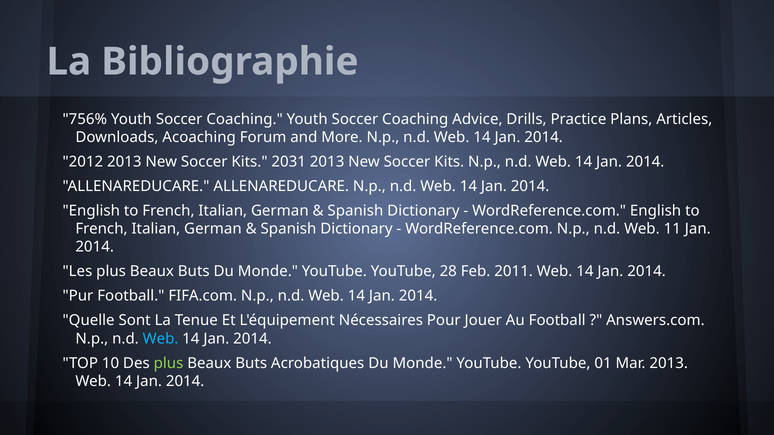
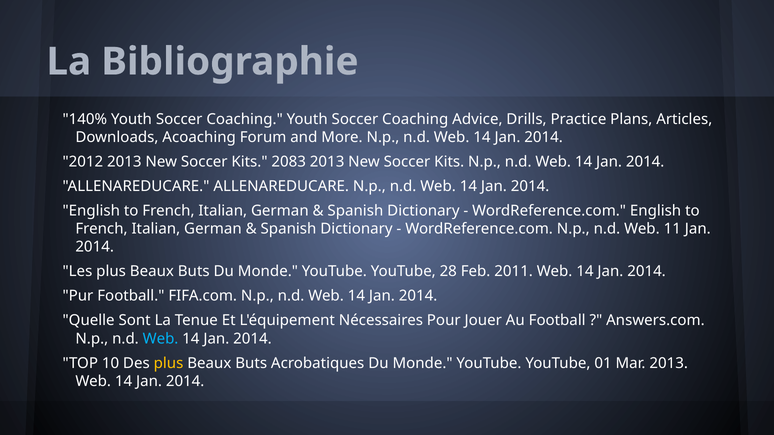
756%: 756% -> 140% (85, 119)
2031: 2031 -> 2083 (289, 162)
plus colour: light green -> yellow (169, 363)
